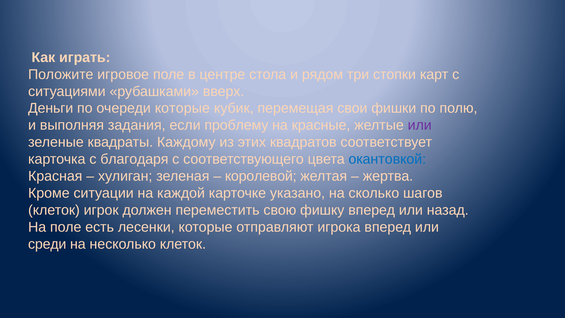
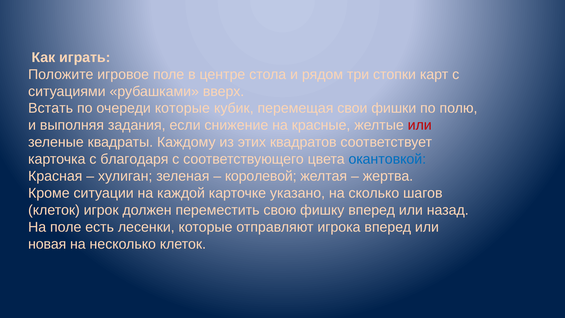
Деньги: Деньги -> Встать (51, 108)
проблему: проблему -> снижение (236, 125)
или colour: purple -> red (420, 125)
среди: среди -> новая (47, 244)
